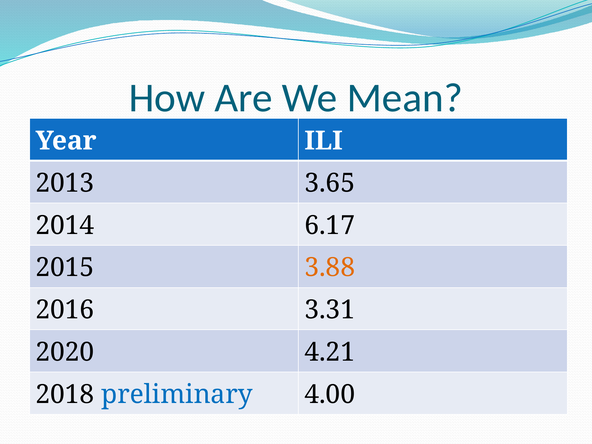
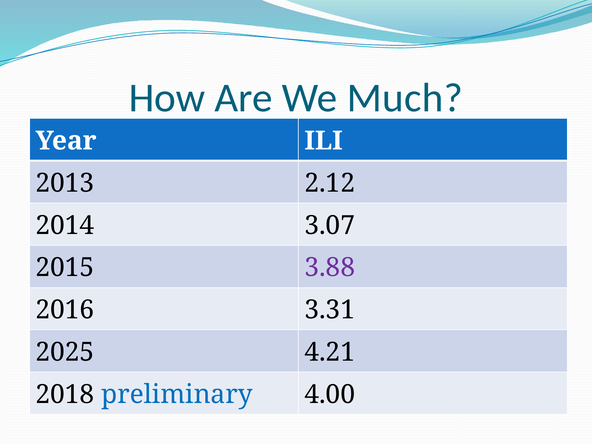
Mean: Mean -> Much (405, 98)
3.65: 3.65 -> 2.12 (330, 183)
6.17: 6.17 -> 3.07 (330, 225)
3.88 colour: orange -> purple (330, 268)
2020: 2020 -> 2025 (65, 352)
